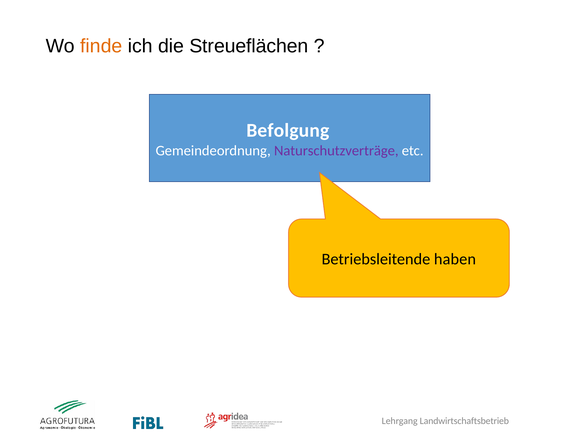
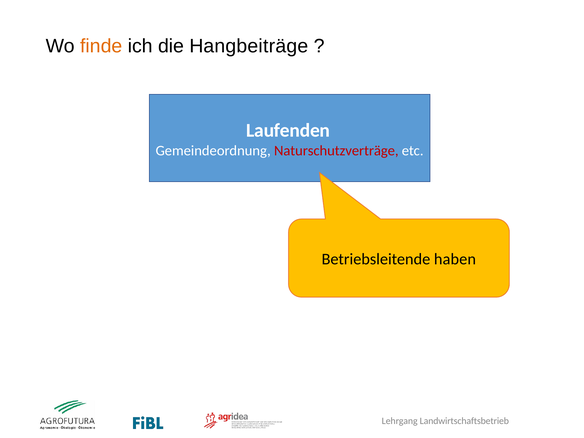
Streueflächen: Streueflächen -> Hangbeiträge (249, 46)
Befolgung: Befolgung -> Laufenden (288, 131)
Naturschutzverträge colour: purple -> red (336, 151)
